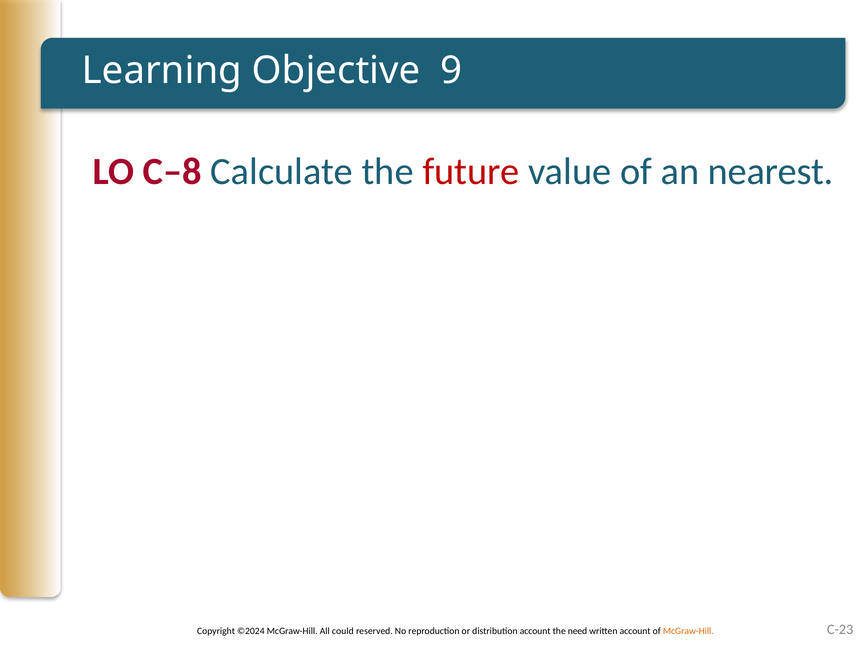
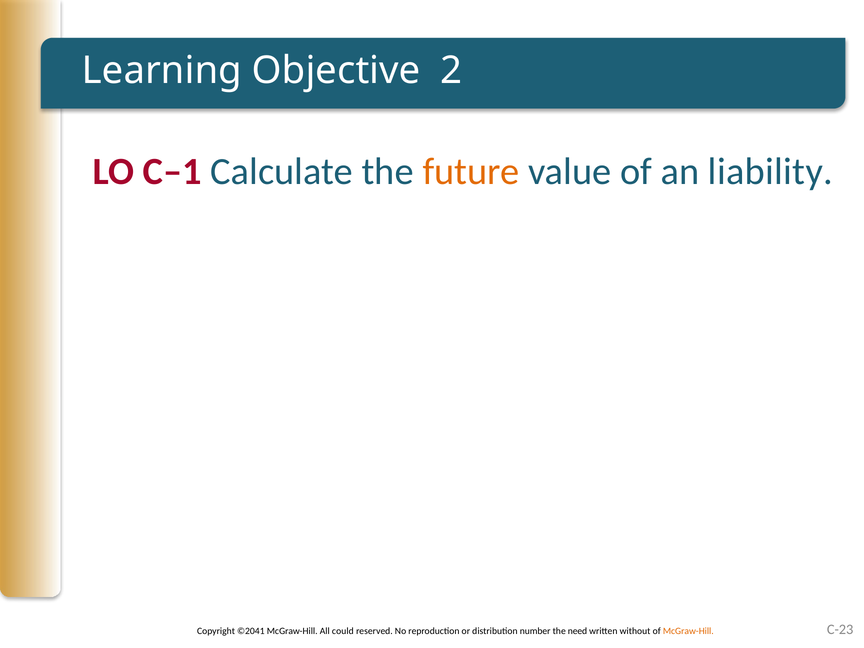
9: 9 -> 2 (451, 70)
C–8: C–8 -> C–1 (172, 171)
future colour: red -> orange (471, 171)
nearest: nearest -> liability (770, 171)
©2024: ©2024 -> ©2041 (251, 631)
distribution account: account -> number (535, 631)
written account: account -> without (635, 631)
